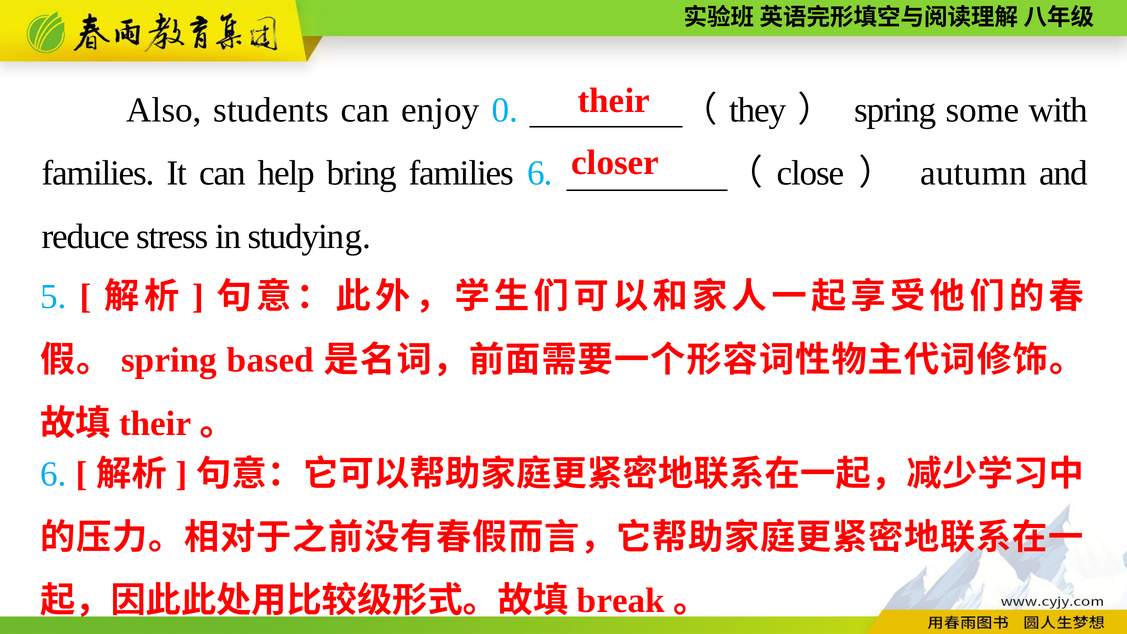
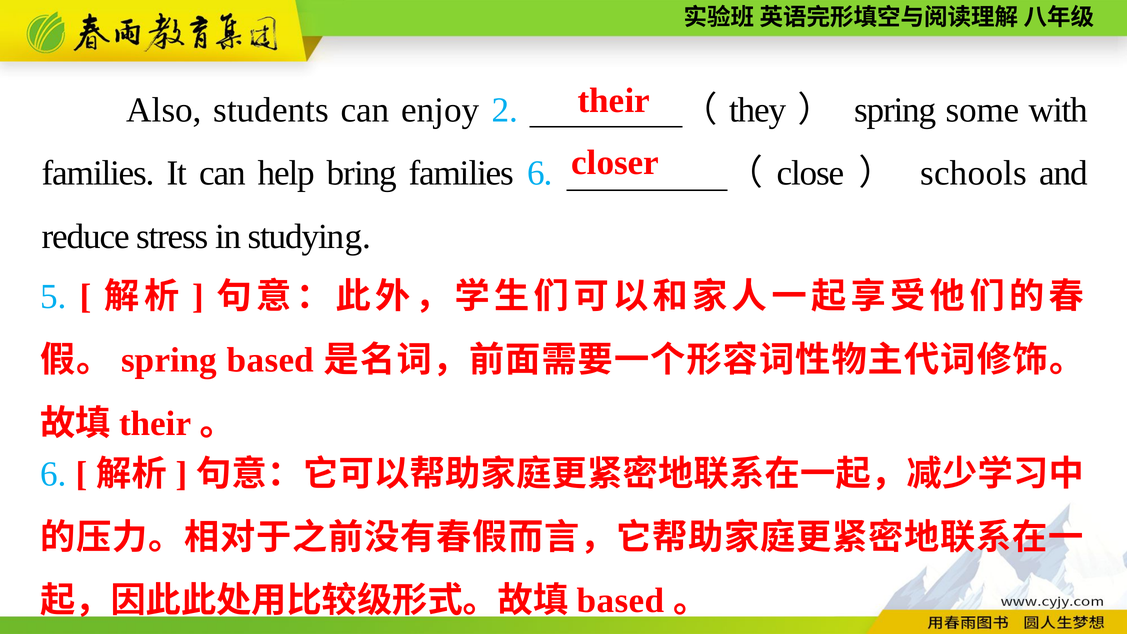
0: 0 -> 2 (505, 110)
autumn: autumn -> schools (974, 173)
break: break -> based (621, 601)
